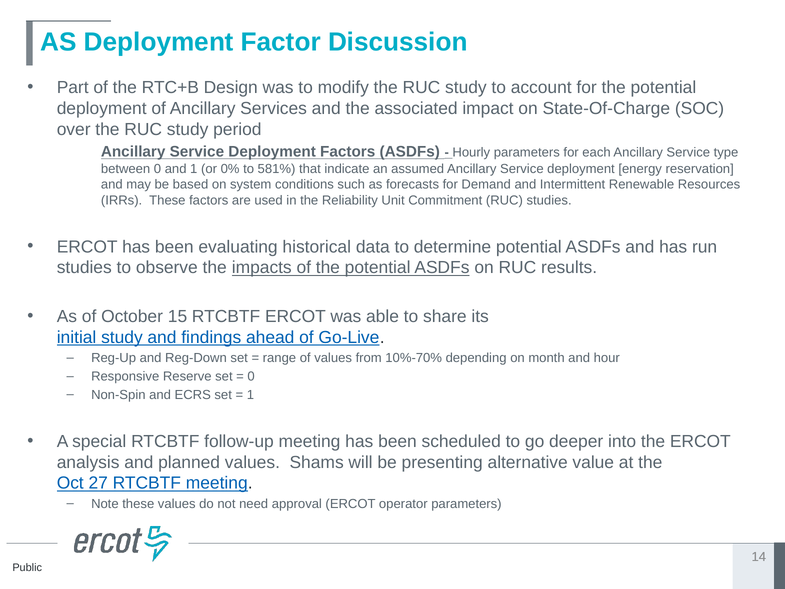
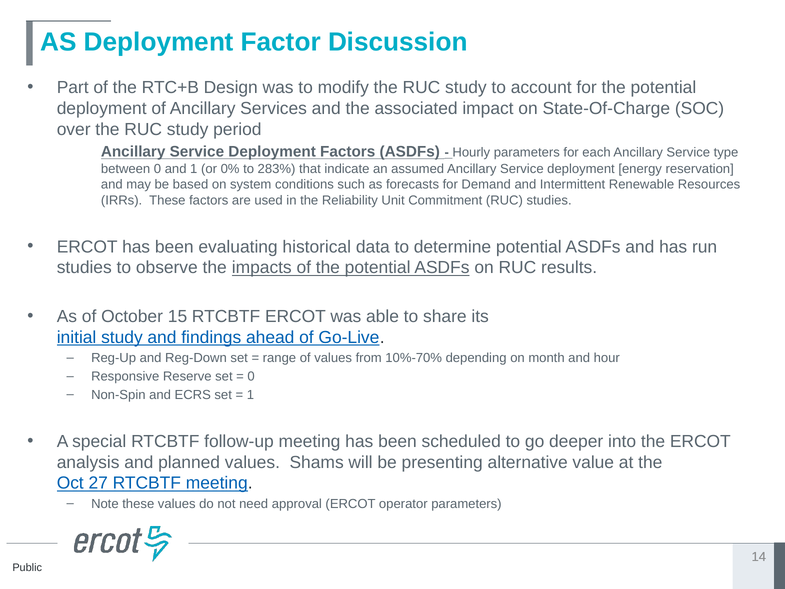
581%: 581% -> 283% (277, 169)
